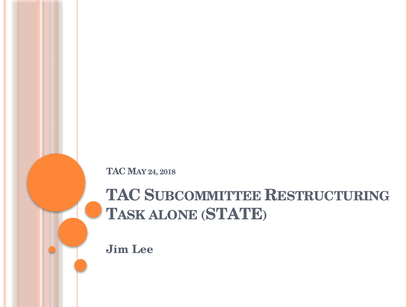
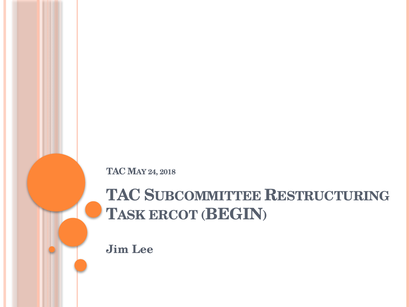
ALONE: ALONE -> ERCOT (173, 215)
STATE: STATE -> BEGIN (234, 214)
